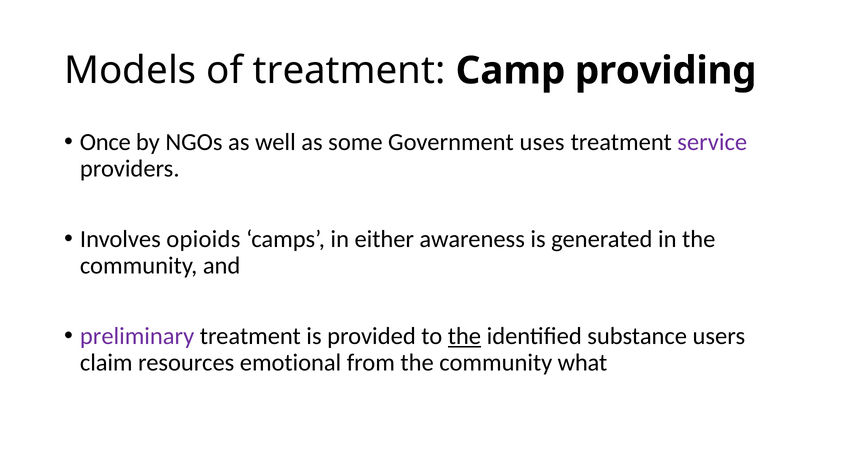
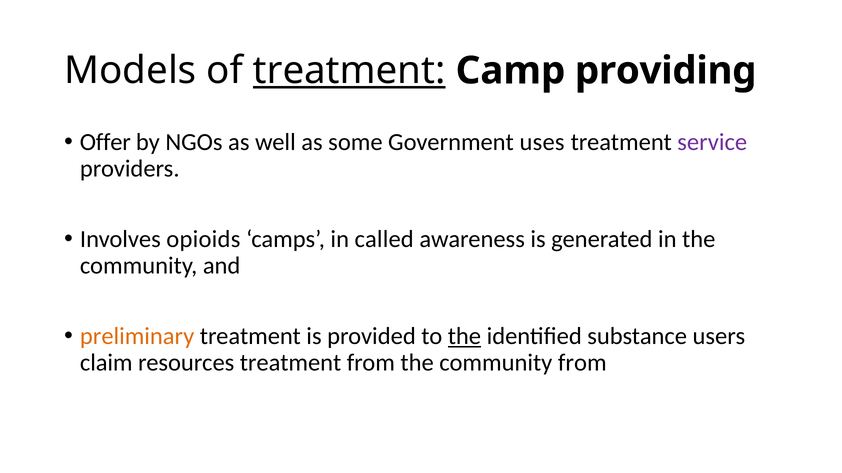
treatment underline: none -> present (349, 71)
Once: Once -> Offer (105, 142)
either: either -> called (384, 239)
preliminary colour: purple -> orange (137, 337)
resources emotional: emotional -> treatment (291, 363)
community what: what -> from (582, 363)
